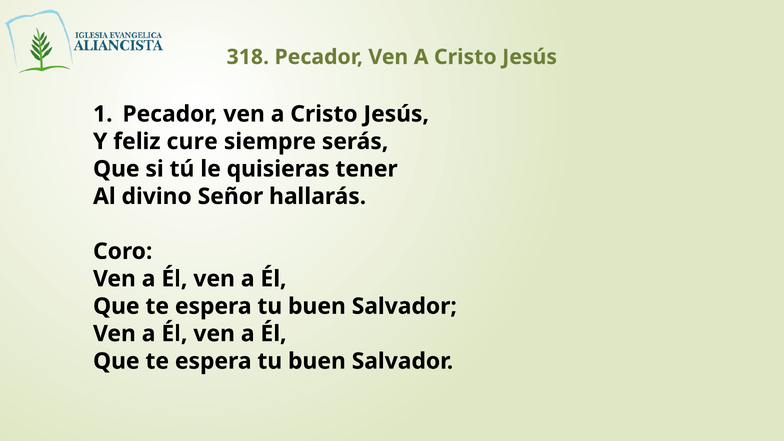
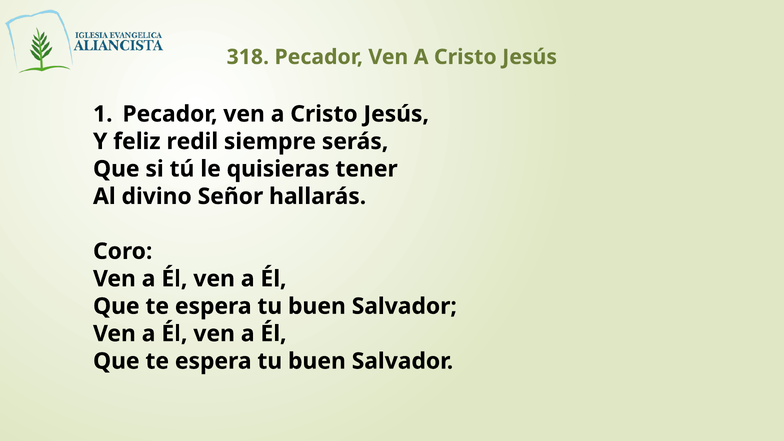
cure: cure -> redil (192, 142)
